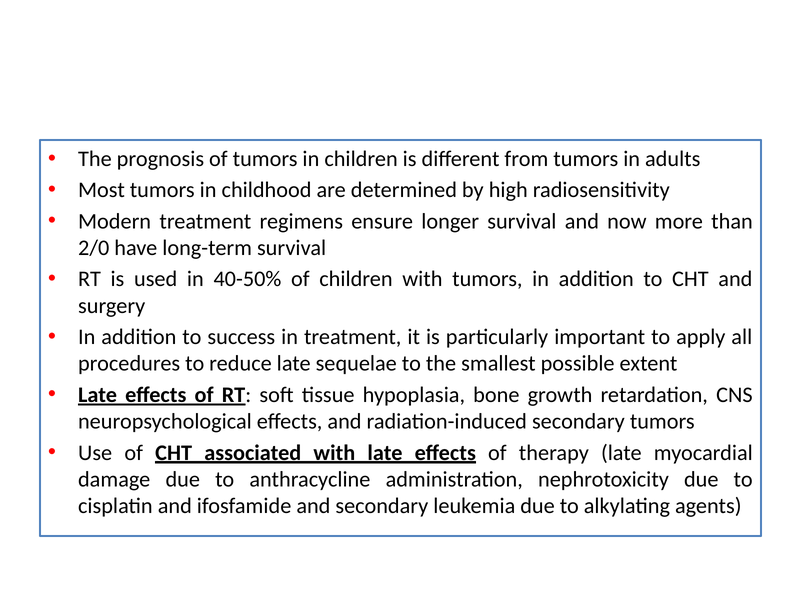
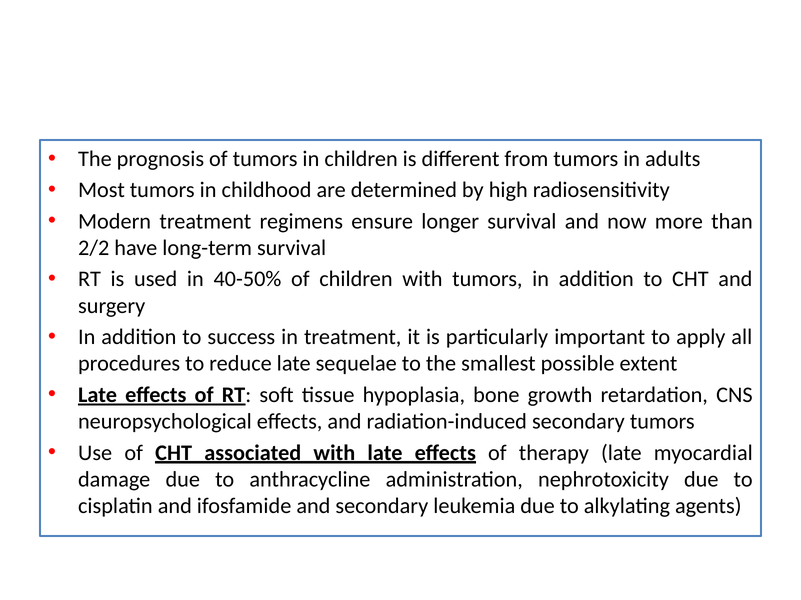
2/0: 2/0 -> 2/2 (94, 248)
